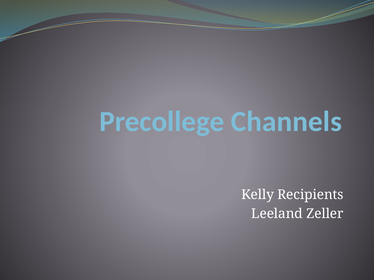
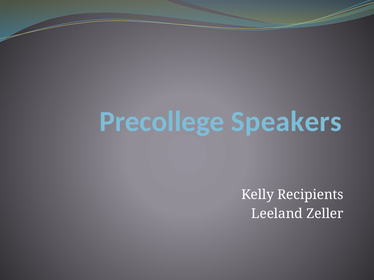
Channels: Channels -> Speakers (286, 122)
